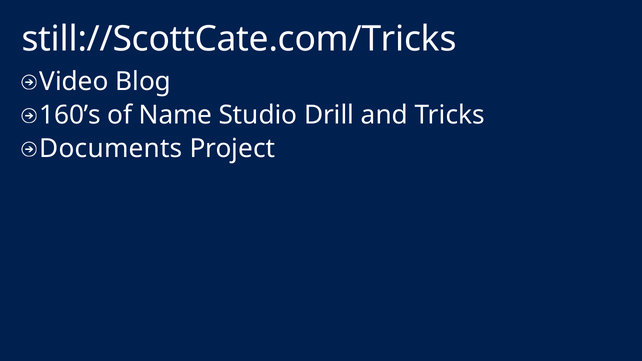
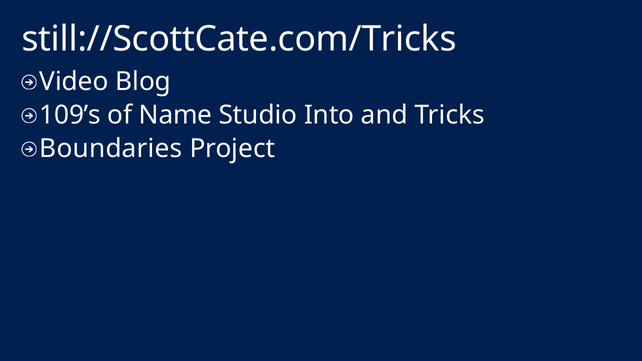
160’s: 160’s -> 109’s (70, 115)
Drill: Drill -> Into (329, 115)
Documents: Documents -> Boundaries (111, 149)
